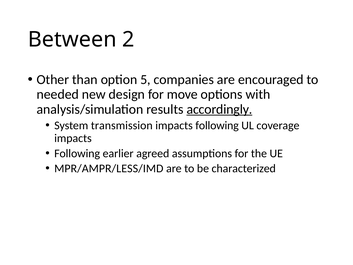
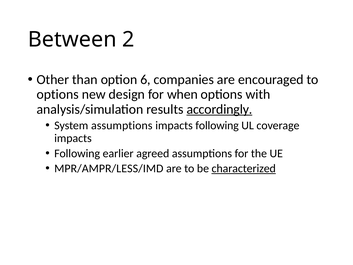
5: 5 -> 6 (145, 80)
needed: needed -> options (58, 94)
move: move -> when (182, 94)
System transmission: transmission -> assumptions (122, 125)
characterized underline: none -> present (244, 168)
